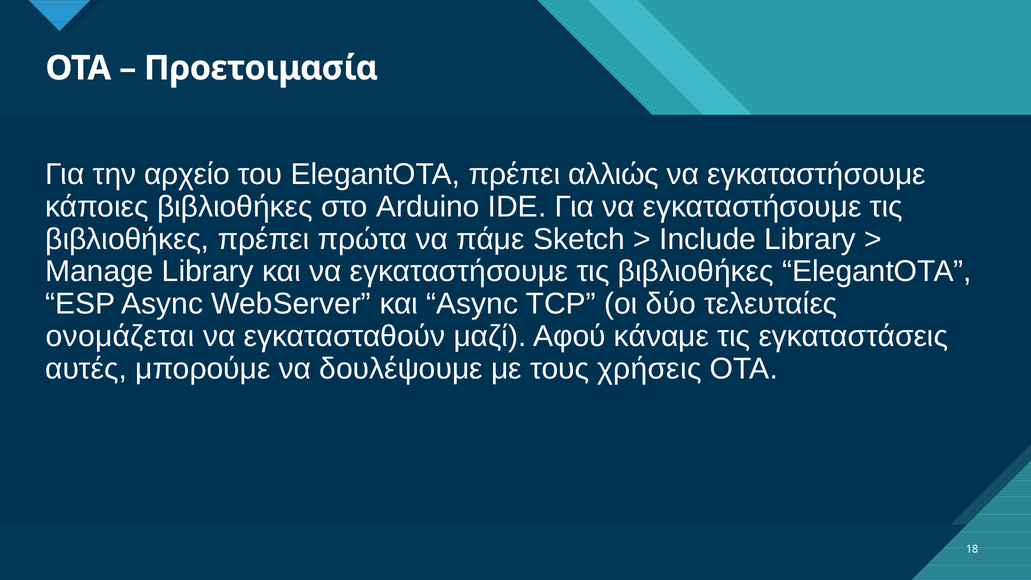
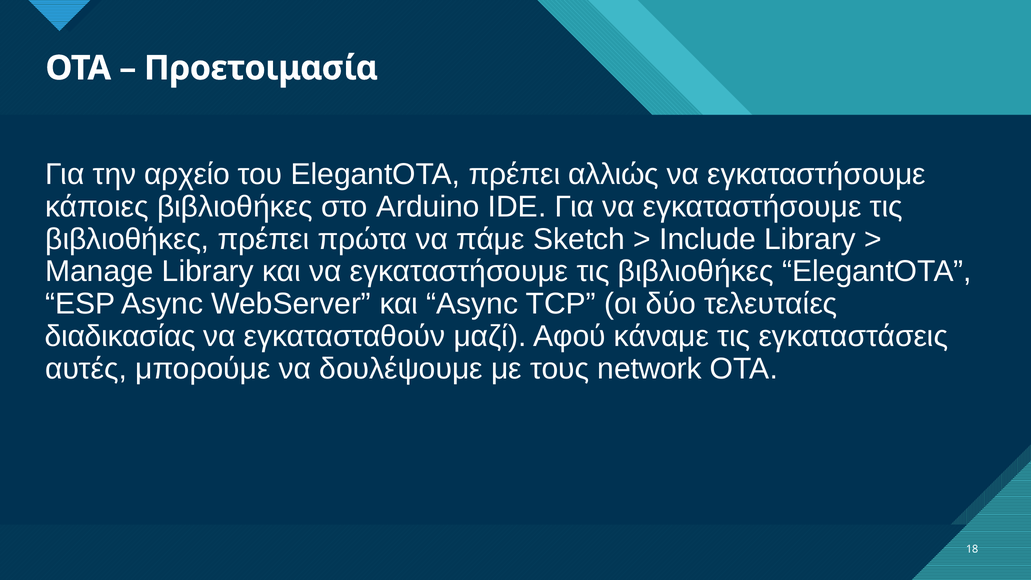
ονομάζεται: ονομάζεται -> διαδικασίας (120, 336)
χρήσεις: χρήσεις -> network (650, 369)
